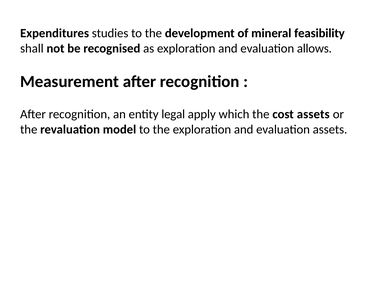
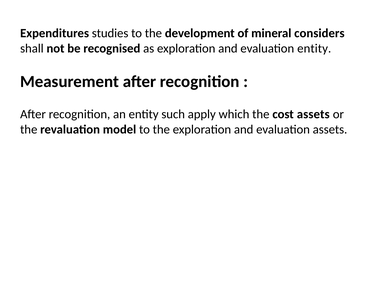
feasibility: feasibility -> considers (319, 33)
evaluation allows: allows -> entity (314, 48)
legal: legal -> such (173, 114)
